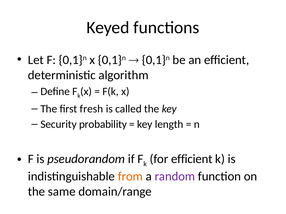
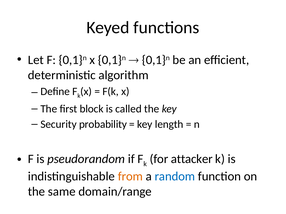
fresh: fresh -> block (92, 109)
for efficient: efficient -> attacker (192, 159)
random colour: purple -> blue (175, 177)
